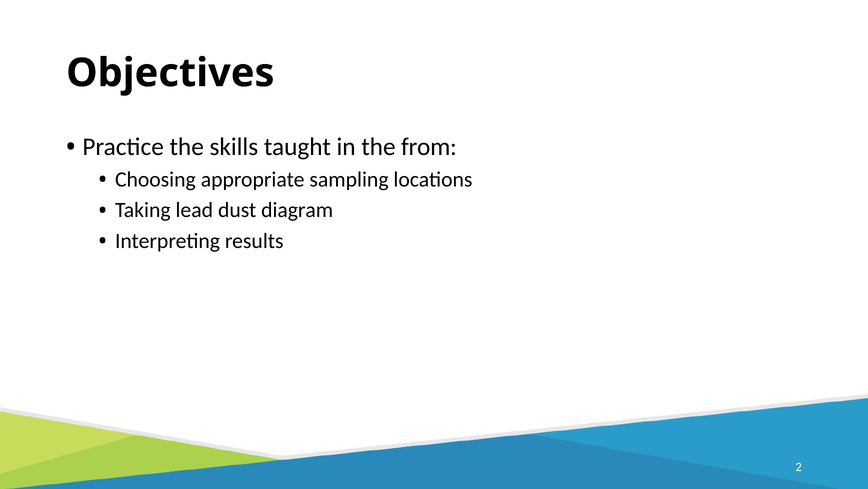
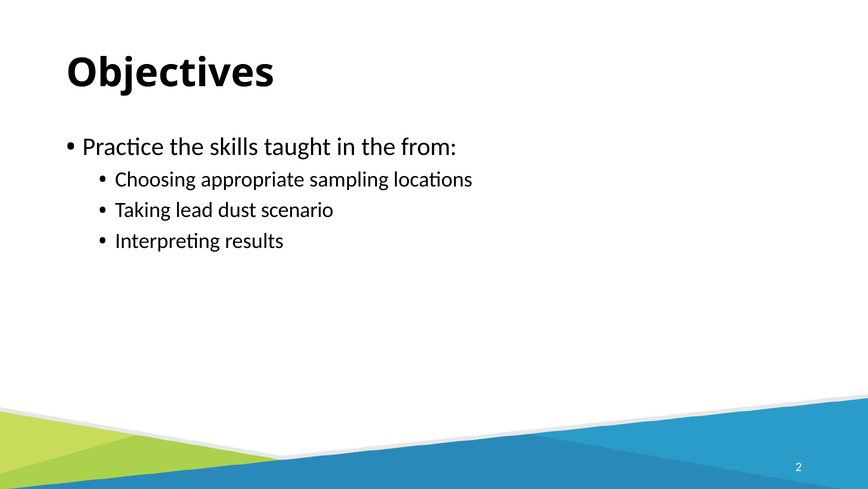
diagram: diagram -> scenario (297, 210)
